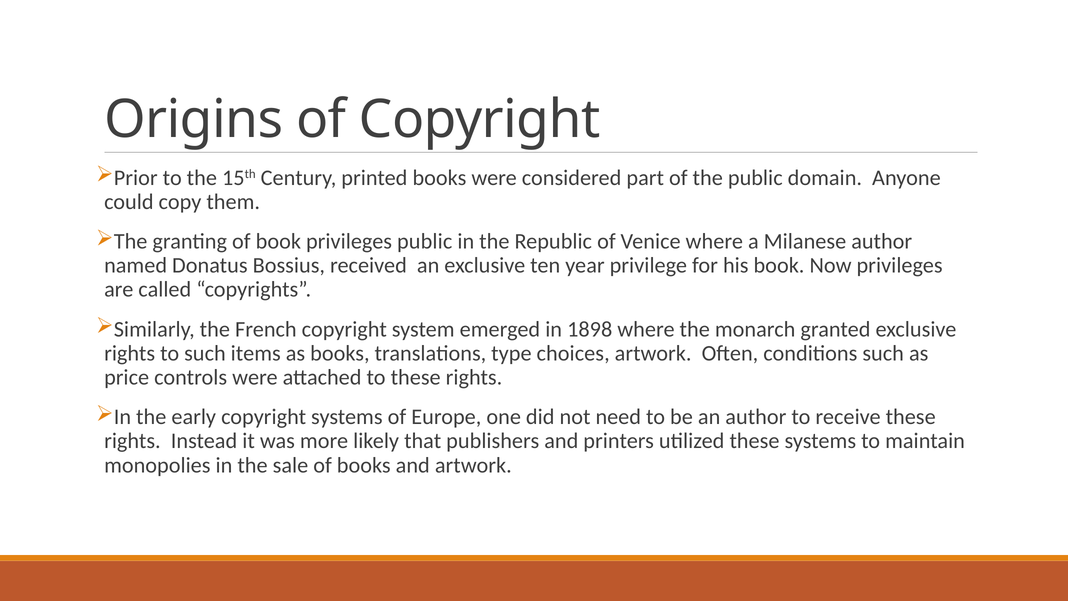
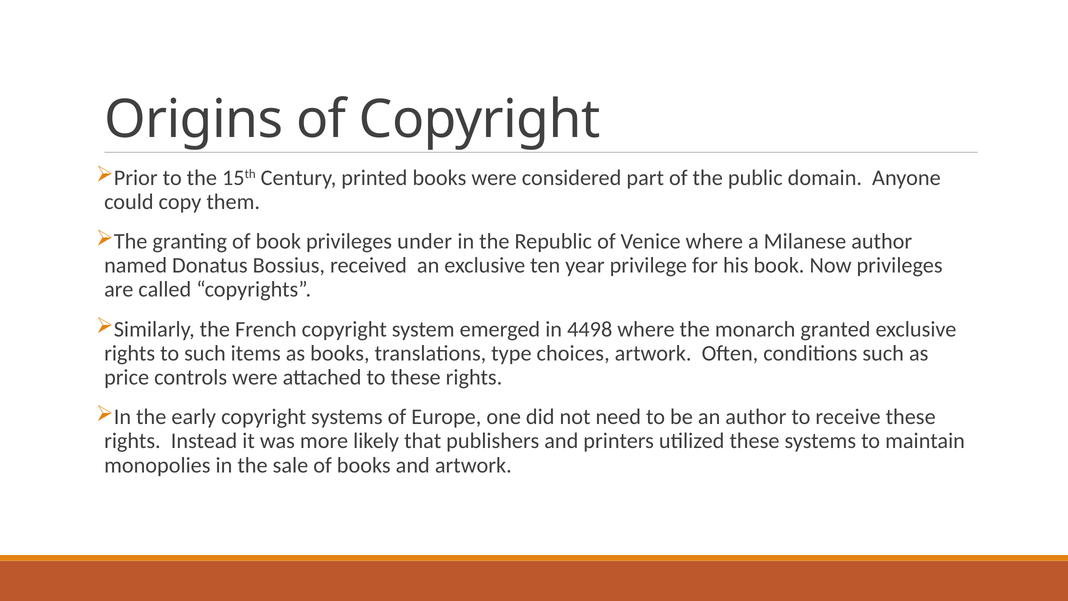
privileges public: public -> under (425, 241)
1898: 1898 -> 4498 (590, 329)
